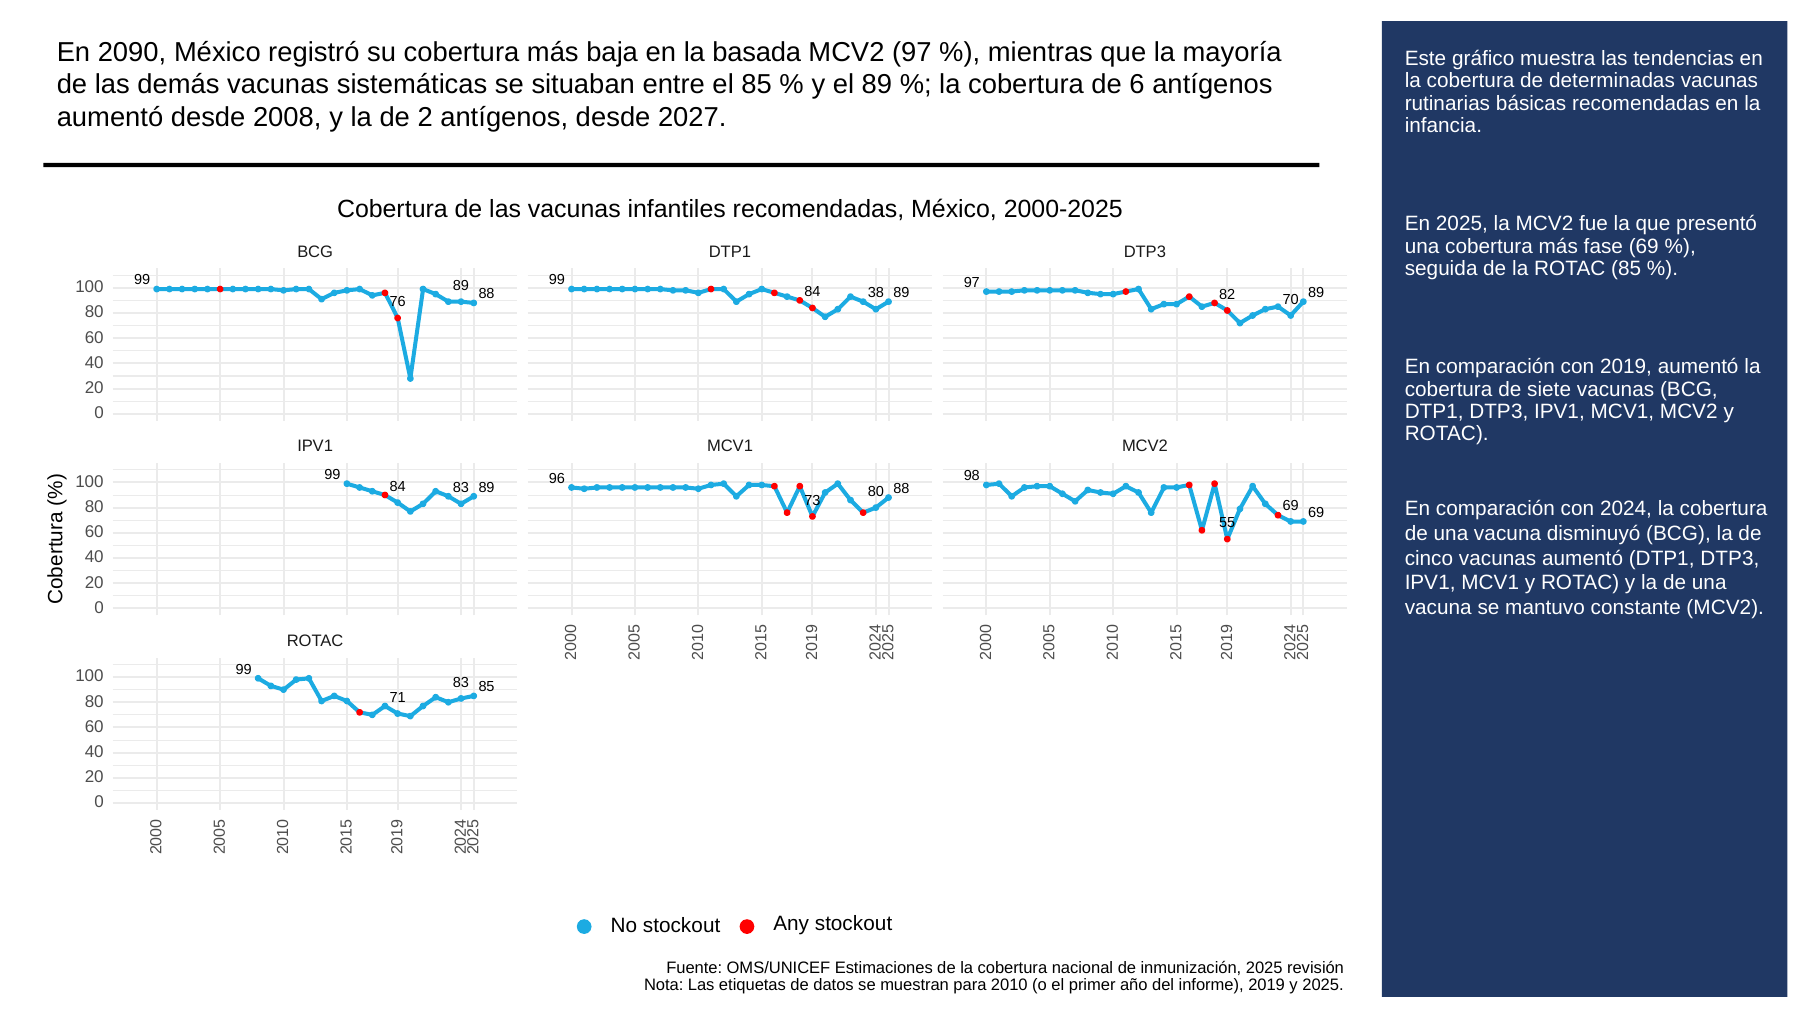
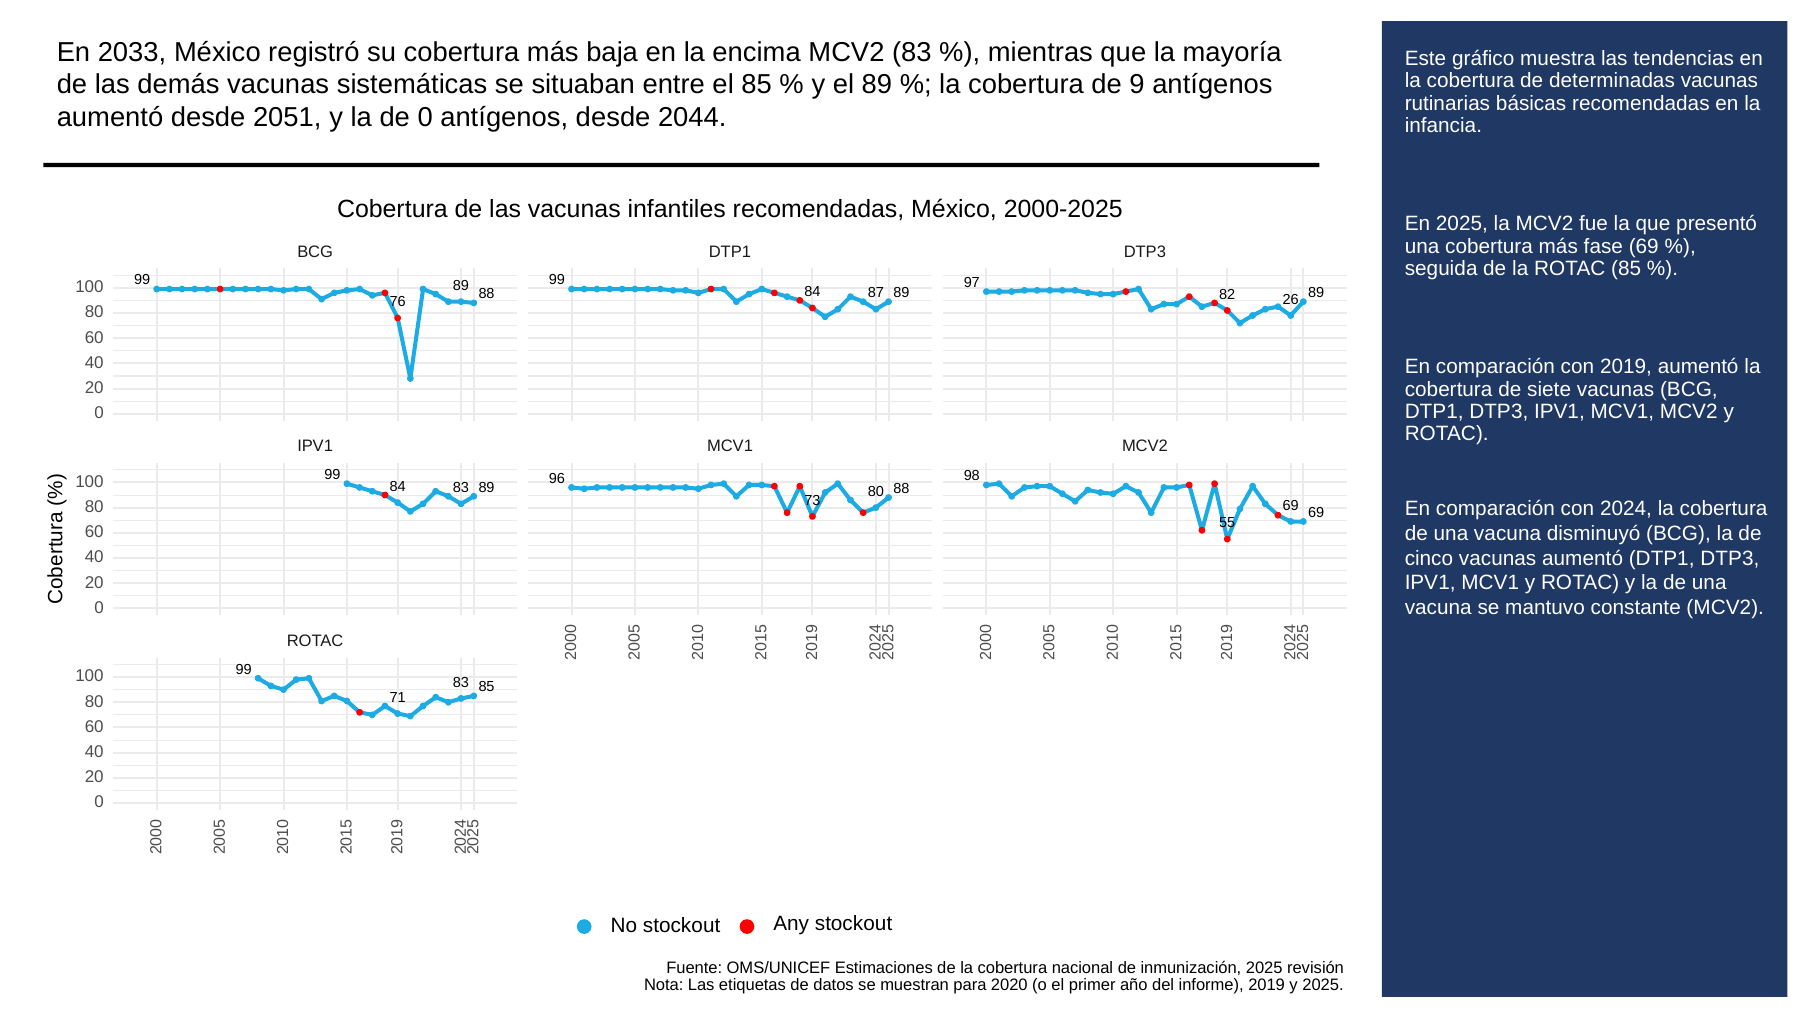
2090: 2090 -> 2033 (132, 52)
basada: basada -> encima (757, 52)
MCV2 97: 97 -> 83 (912, 52)
de 6: 6 -> 9 (1137, 85)
2008: 2008 -> 2051 (287, 118)
de 2: 2 -> 0 (425, 118)
2027: 2027 -> 2044 (692, 118)
38: 38 -> 87 (876, 293)
70: 70 -> 26 (1291, 299)
2010: 2010 -> 2020 (1009, 985)
